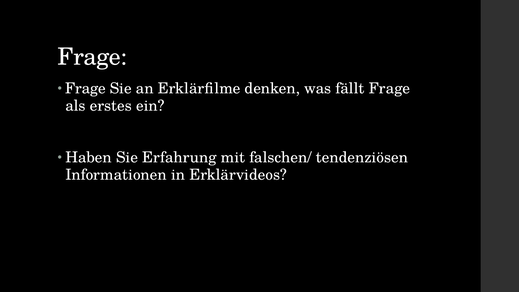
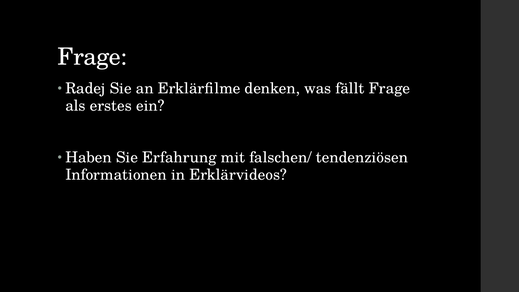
Frage: Frage -> Radej (85, 89)
